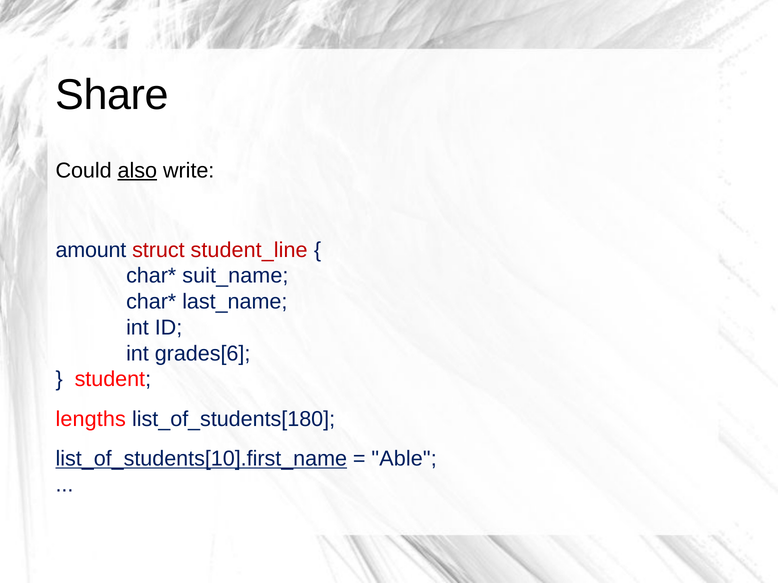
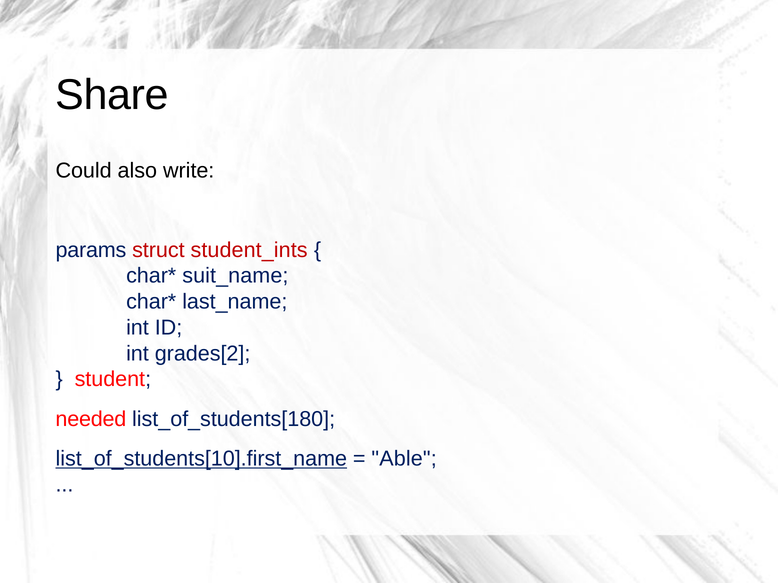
also underline: present -> none (137, 171)
amount: amount -> params (91, 250)
student_line: student_line -> student_ints (249, 250)
grades[6: grades[6 -> grades[2 (203, 354)
lengths: lengths -> needed (91, 419)
